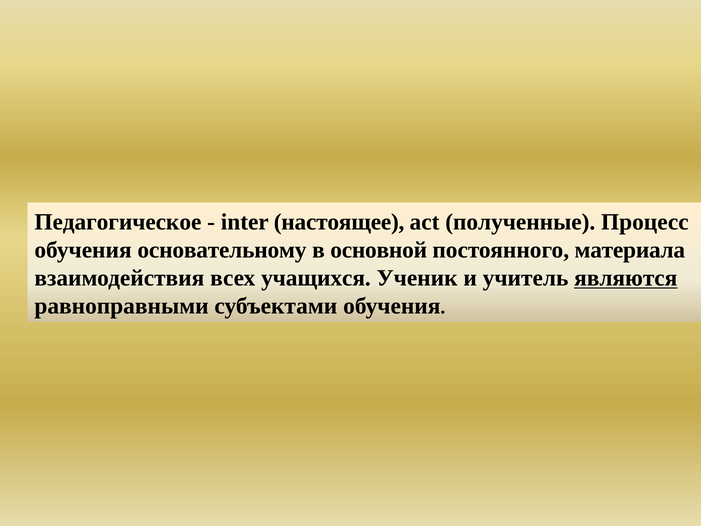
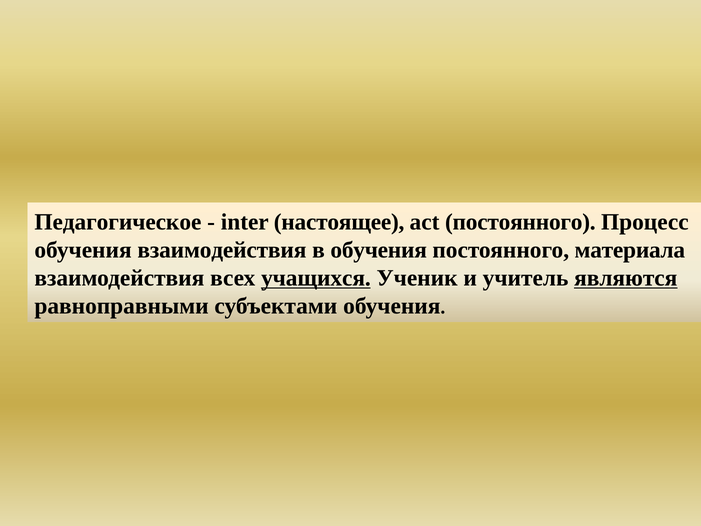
act полученные: полученные -> постоянного (520, 222)
обучения основательному: основательному -> взаимодействия (222, 250)
в основной: основной -> обучения (379, 250)
учащихся underline: none -> present (316, 278)
